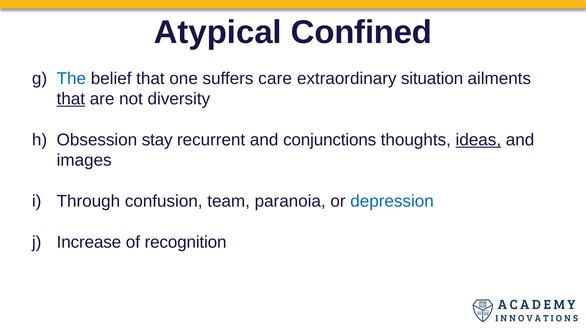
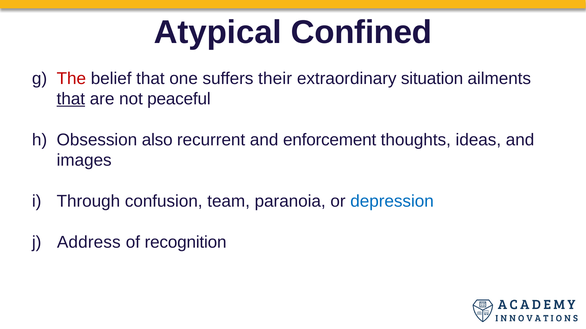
The colour: blue -> red (71, 79)
care: care -> their (275, 79)
diversity: diversity -> peaceful (179, 99)
stay: stay -> also (157, 140)
conjunctions: conjunctions -> enforcement (330, 140)
ideas underline: present -> none (478, 140)
Increase: Increase -> Address (89, 243)
